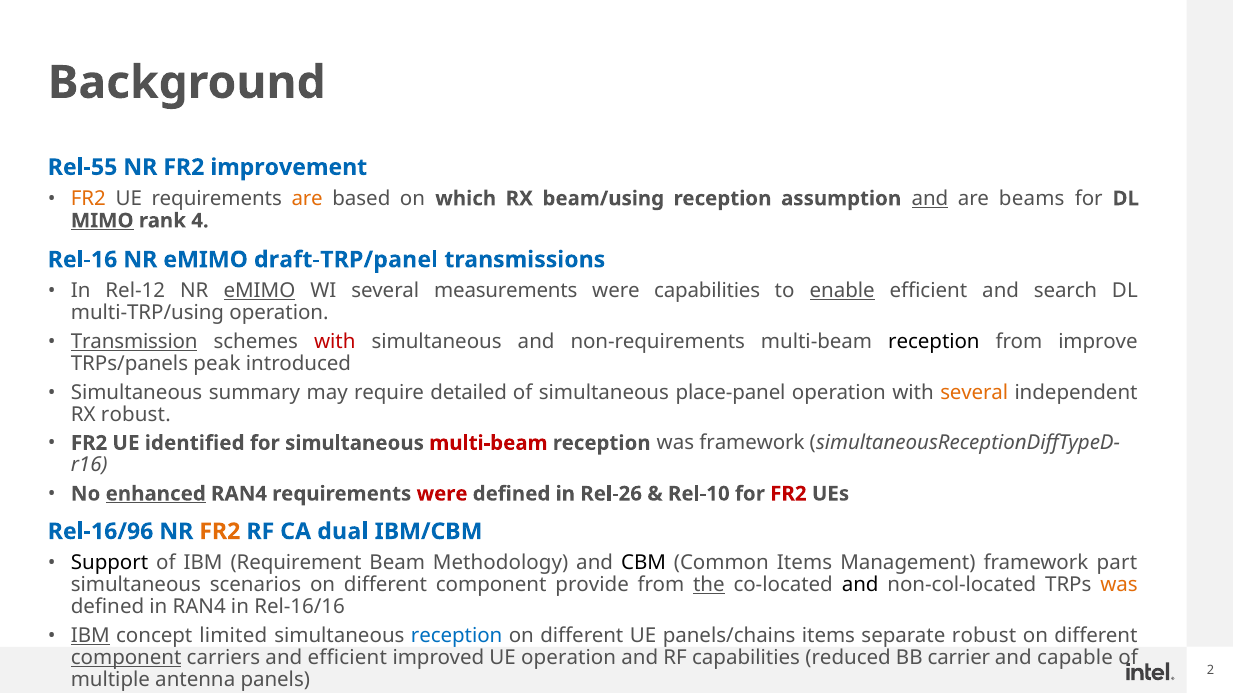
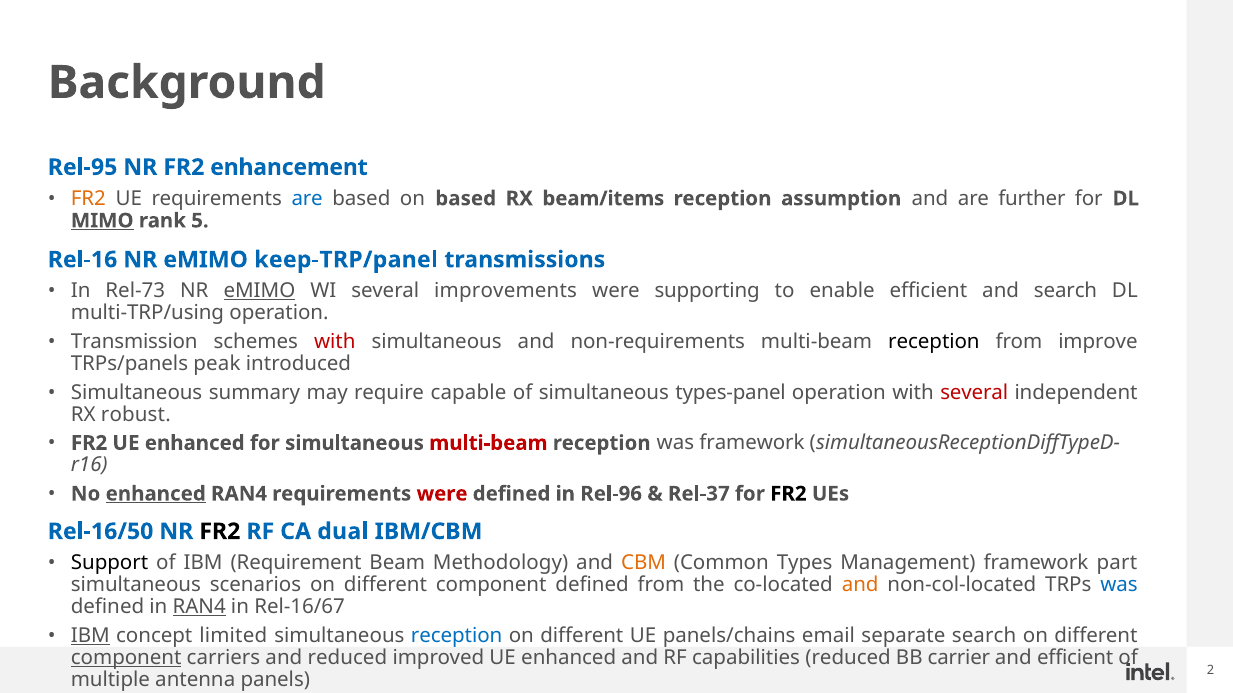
Rel-55: Rel-55 -> Rel-95 (83, 167)
FR2 improvement: improvement -> enhancement (289, 167)
are colour: orange -> blue (307, 199)
on which: which -> based (466, 199)
beam/using: beam/using -> beam/items (603, 199)
and underline: present -> none (930, 199)
are beams: beams -> further (1032, 199)
4: 4 -> 5 (200, 221)
draft-TRP/panel: draft-TRP/panel -> keep-TRP/panel (346, 260)
Rel-12: Rel-12 -> Rel-73 (135, 291)
measurements: measurements -> improvements (506, 291)
were capabilities: capabilities -> supporting (707, 291)
enable underline: present -> none (842, 291)
Transmission underline: present -> none (134, 342)
detailed: detailed -> capable (468, 393)
place-panel: place-panel -> types-panel (731, 393)
several colour: orange -> red (974, 393)
FR2 UE identified: identified -> enhanced (195, 443)
Rel-26: Rel-26 -> Rel-96 (611, 494)
Rel-10: Rel-10 -> Rel-37 (699, 494)
FR2 colour: red -> black (788, 494)
Rel-16/96: Rel-16/96 -> Rel-16/50 (101, 532)
FR2 colour: orange -> black (220, 532)
CBM colour: black -> orange (644, 563)
Common Items: Items -> Types (805, 563)
component provide: provide -> defined (592, 585)
the underline: present -> none (709, 585)
and colour: black -> orange (860, 585)
was colour: orange -> blue (1119, 585)
RAN4 underline: none -> present (199, 607)
Rel-16/16: Rel-16/16 -> Rel-16/67 (300, 607)
panels/chains items: items -> email (828, 636)
separate robust: robust -> search (984, 636)
and efficient: efficient -> reduced (347, 658)
improved UE operation: operation -> enhanced (569, 658)
and capable: capable -> efficient (1075, 658)
